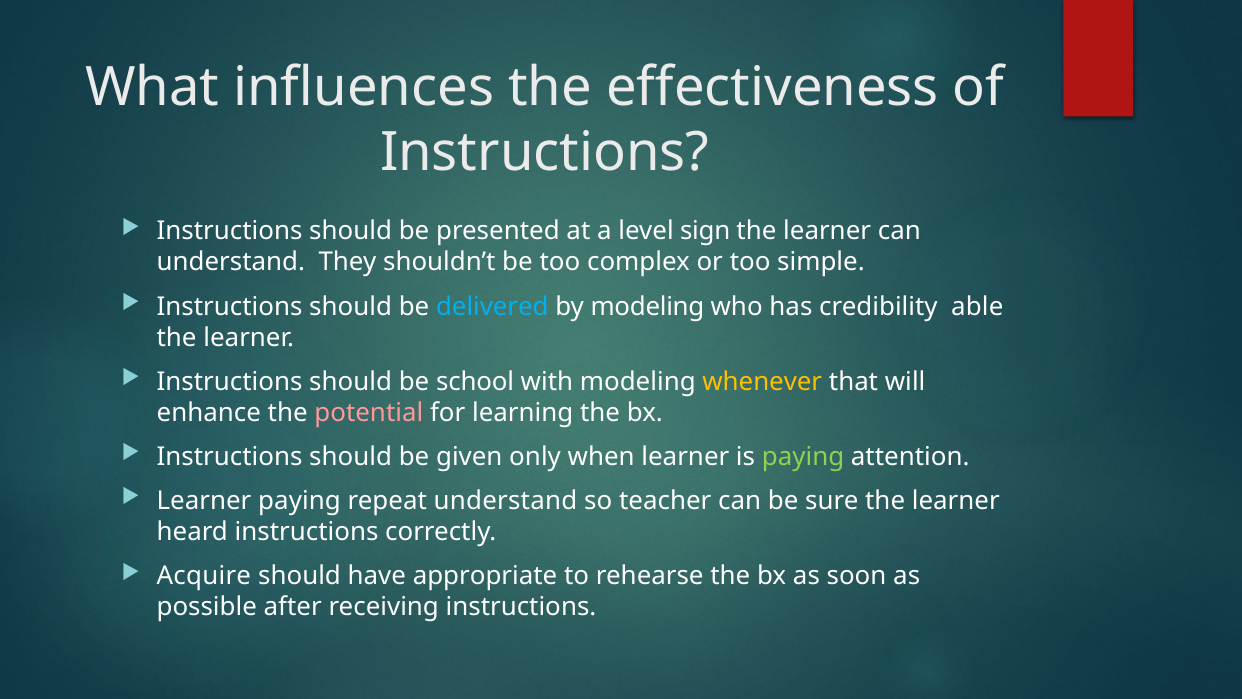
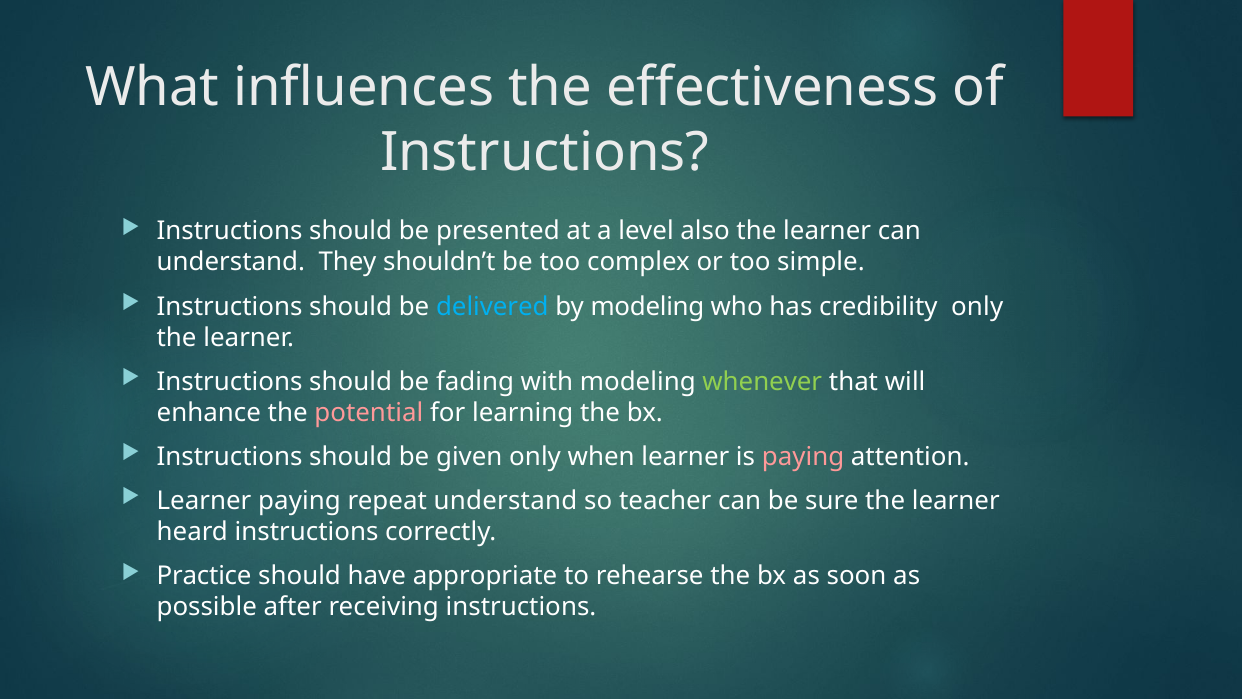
sign: sign -> also (705, 231)
credibility able: able -> only (977, 306)
school: school -> fading (475, 381)
whenever colour: yellow -> light green (762, 381)
paying colour: light green -> pink (803, 457)
Acquire: Acquire -> Practice (204, 576)
